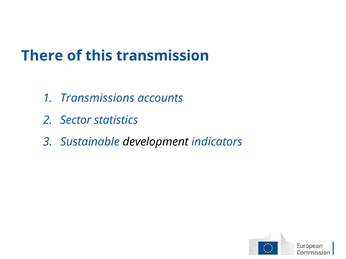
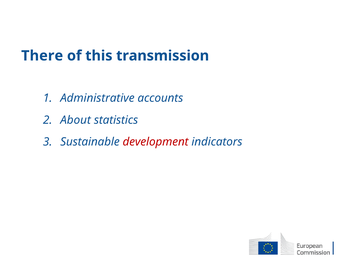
Transmissions: Transmissions -> Administrative (97, 98)
Sector: Sector -> About (76, 120)
development colour: black -> red (156, 142)
